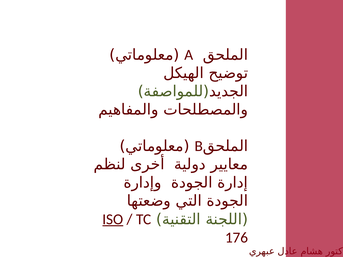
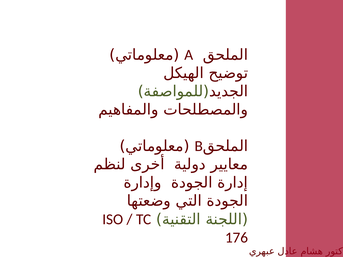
ISO underline: present -> none (113, 219)
